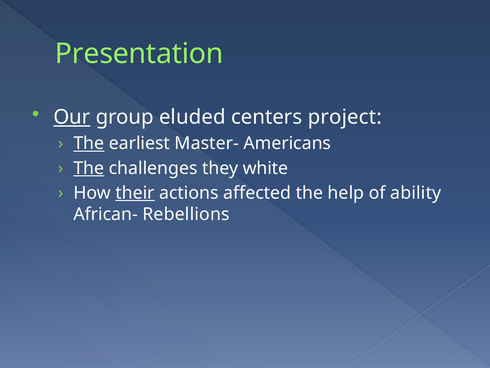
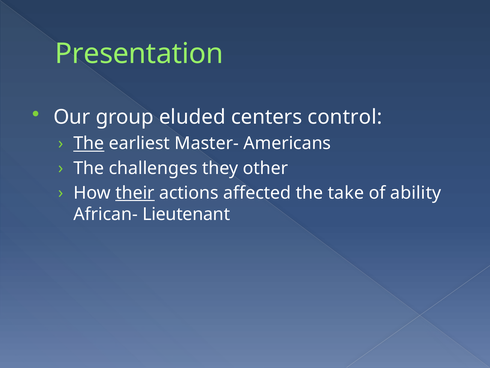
Our underline: present -> none (72, 117)
project: project -> control (345, 117)
The underline: present -> none (89, 168)
white: white -> other (265, 168)
help: help -> take (346, 193)
Rebellions: Rebellions -> Lieutenant (186, 214)
